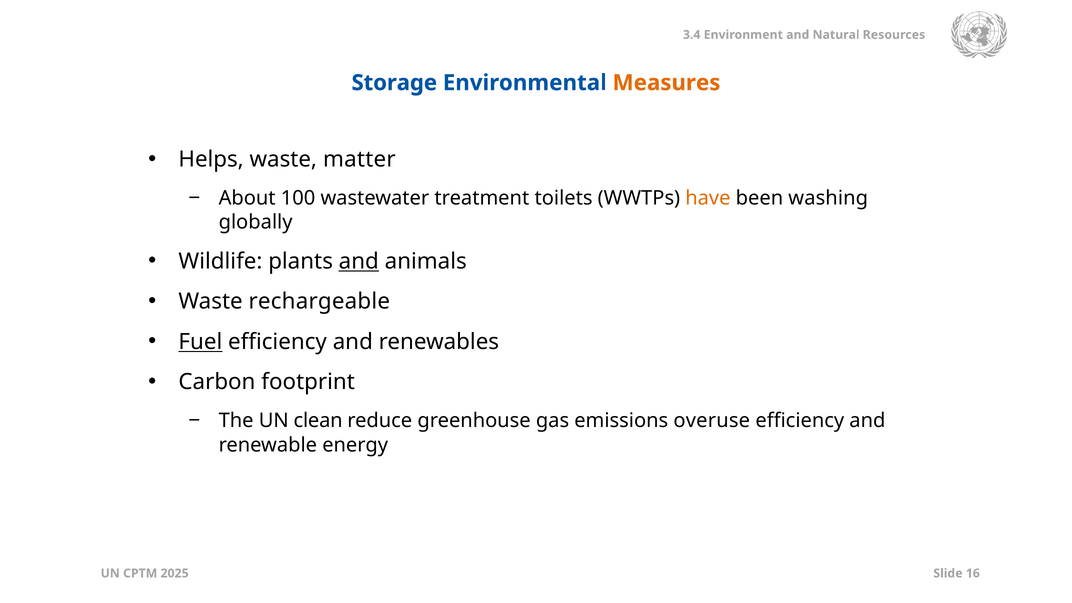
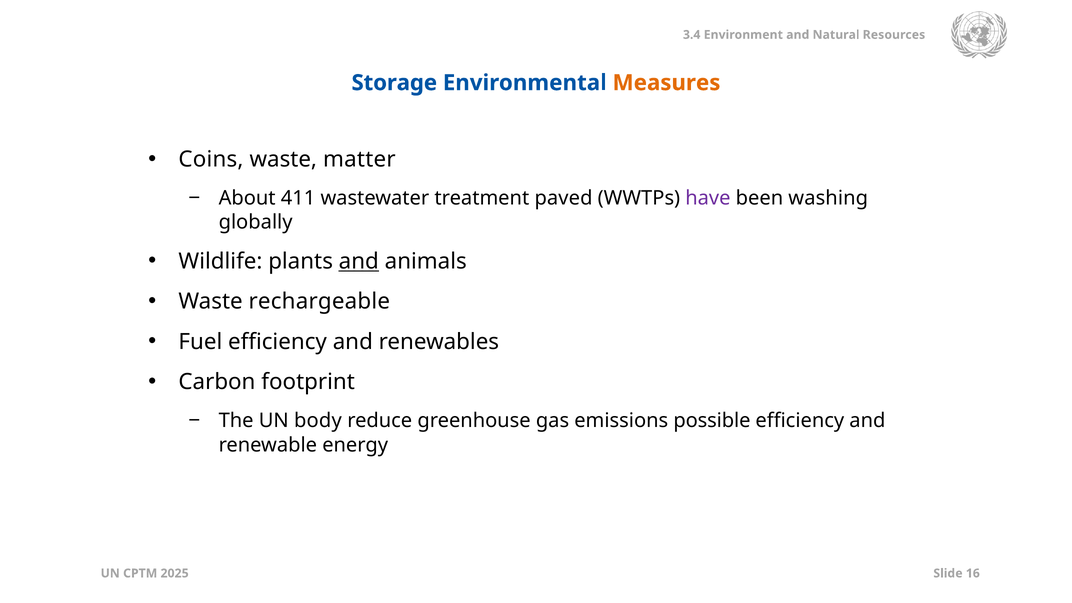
Helps: Helps -> Coins (211, 159)
100: 100 -> 411 (298, 198)
toilets: toilets -> paved (564, 198)
have colour: orange -> purple (708, 198)
Fuel underline: present -> none (200, 342)
clean: clean -> body (318, 421)
overuse: overuse -> possible (712, 421)
